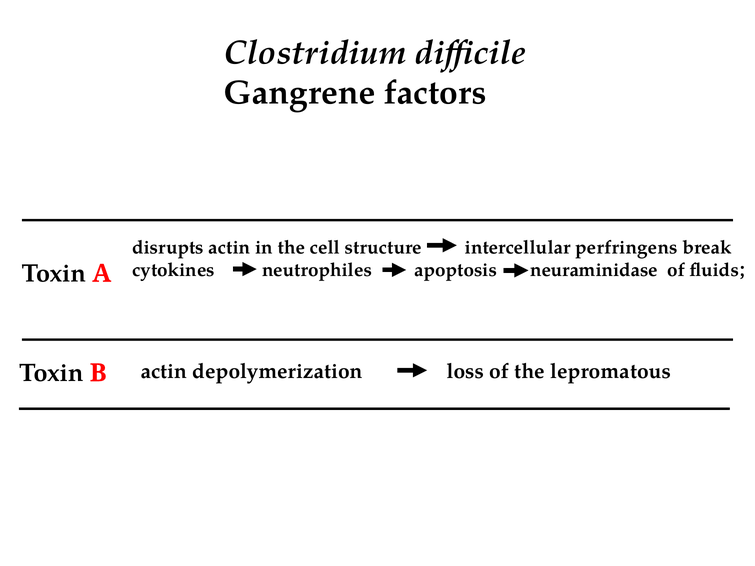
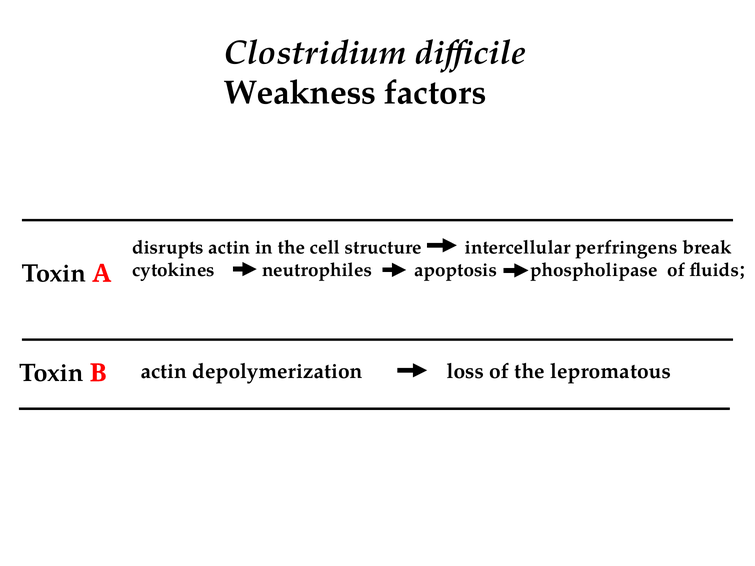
Gangrene: Gangrene -> Weakness (300, 93)
neuraminidase: neuraminidase -> phospholipase (594, 270)
